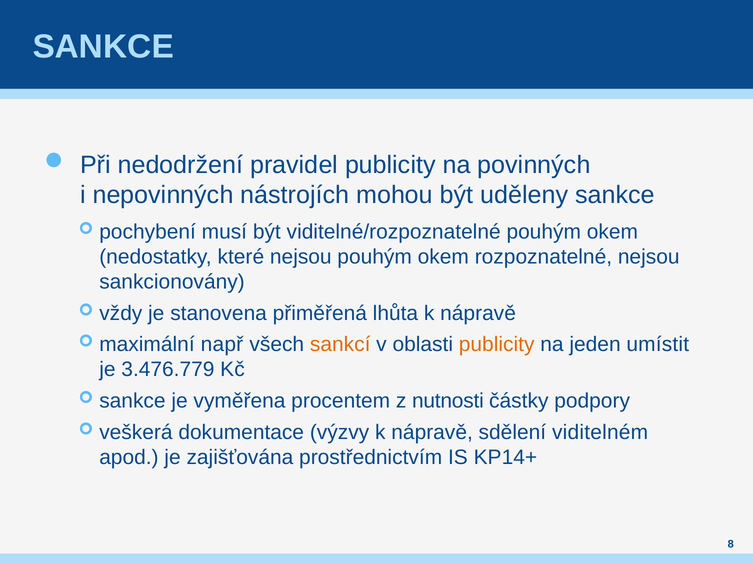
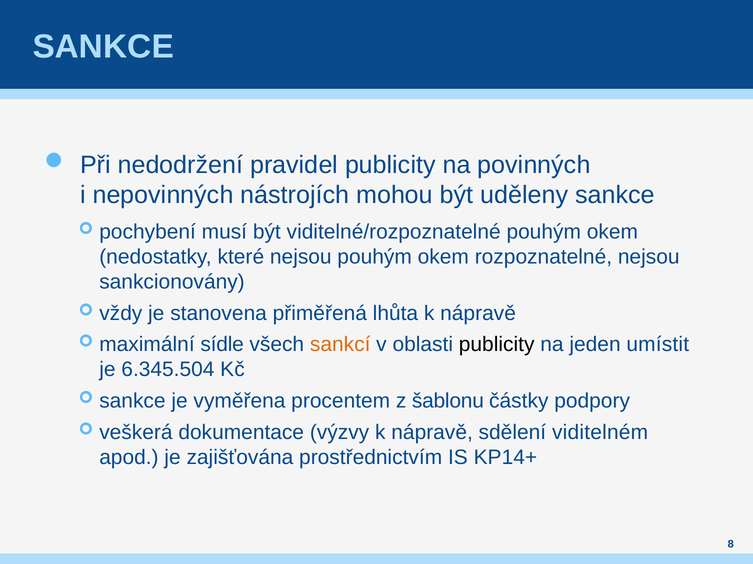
např: např -> sídle (222, 345)
publicity colour: orange -> black (497, 345)
3.476.779: 3.476.779 -> 6.345.504 (168, 370)
nutnosti: nutnosti -> šablonu (448, 401)
